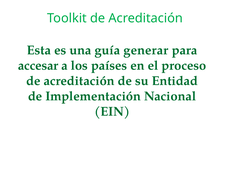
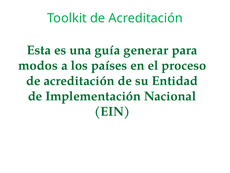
accesar: accesar -> modos (38, 65)
